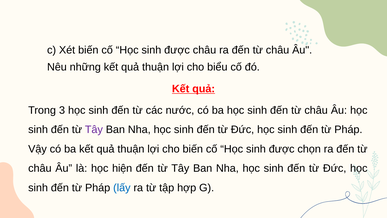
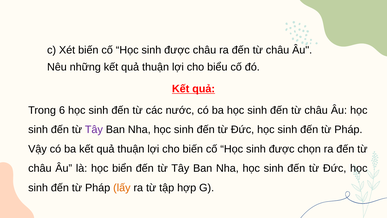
3: 3 -> 6 (62, 110)
hiện: hiện -> biển (122, 168)
lấy colour: blue -> orange (122, 187)
